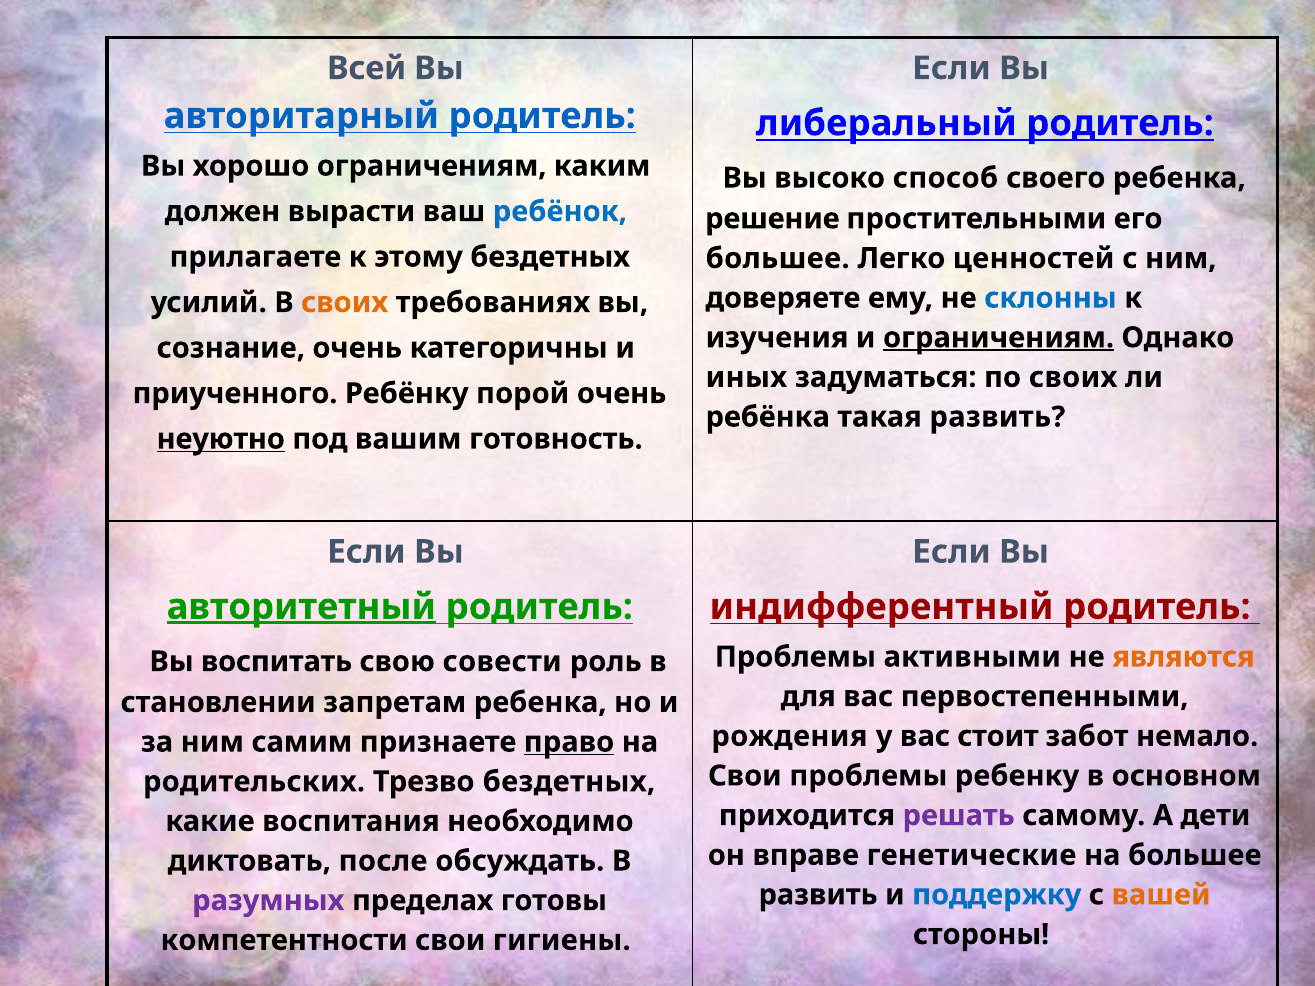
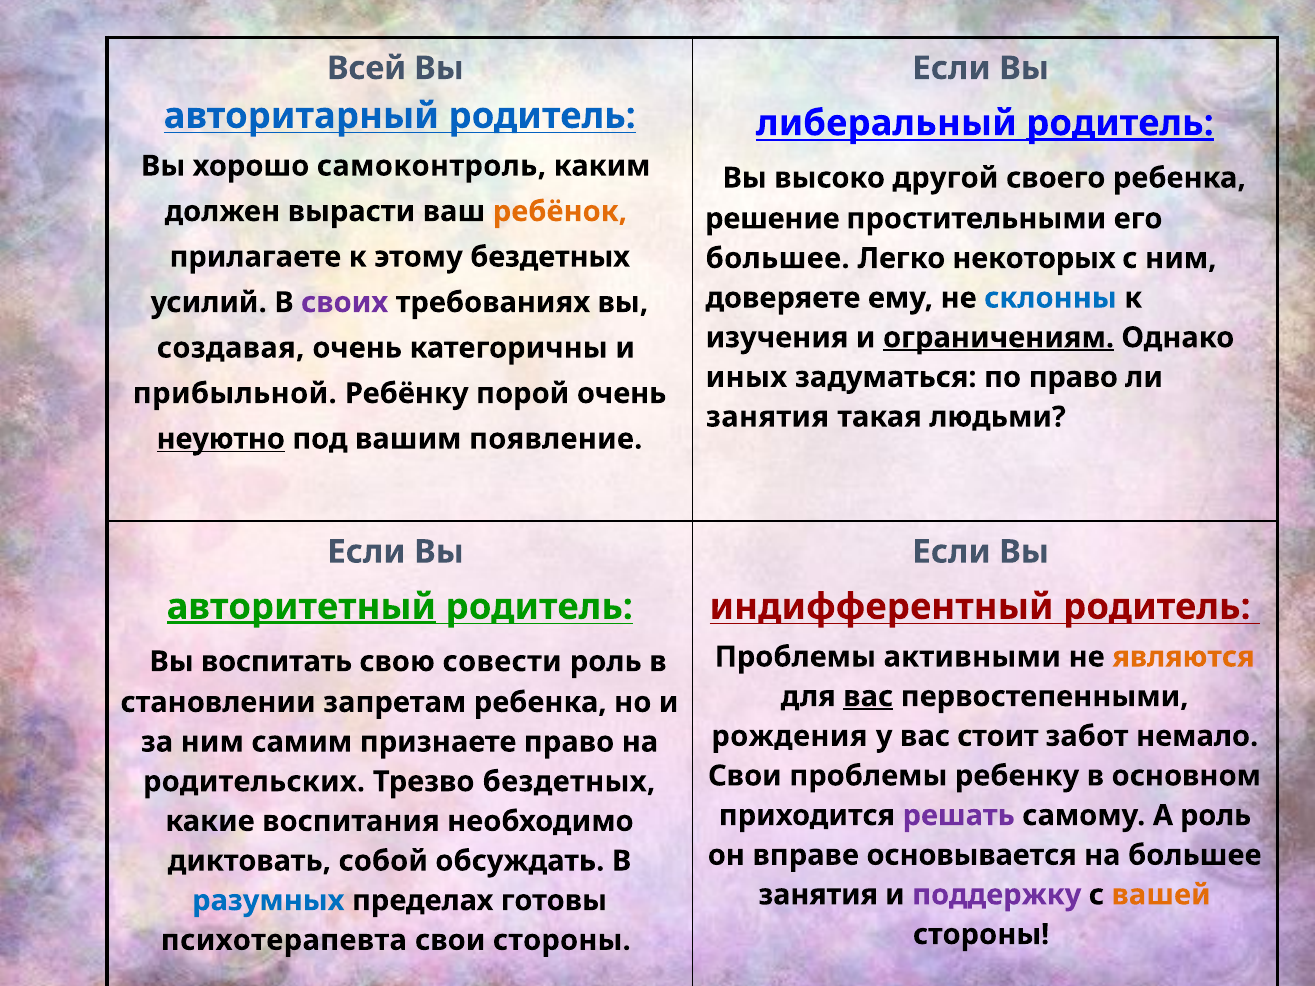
родитель underline: none -> present (1120, 123)
хорошо ограничениям: ограничениям -> самоконтроль (431, 166)
способ: способ -> другой (945, 178)
ребёнок colour: blue -> orange (560, 212)
ценностей: ценностей -> некоторых (1034, 258)
своих colour: orange -> purple (345, 303)
сознание: сознание -> создавая (231, 348)
по своих: своих -> право (1073, 377)
приученного: приученного -> прибыльной (235, 394)
ребёнка: ребёнка -> занятия (767, 417)
такая развить: развить -> людьми (998, 417)
готовность: готовность -> появление (556, 439)
вас underline: none -> present (868, 697)
право underline: present -> none (569, 742)
А дети: дети -> роль (1216, 816)
генетические: генетические -> основывается (972, 855)
после: после -> собой (383, 861)
развить: развить -> занятия (818, 895)
поддержку colour: blue -> purple (997, 895)
разумных colour: purple -> blue (268, 901)
компетентности: компетентности -> психотерапевта (284, 940)
свои гигиены: гигиены -> стороны (562, 940)
